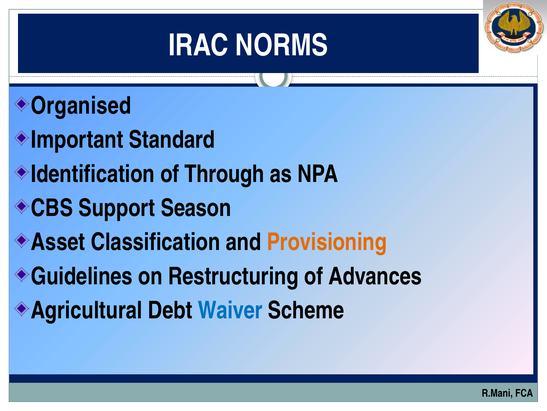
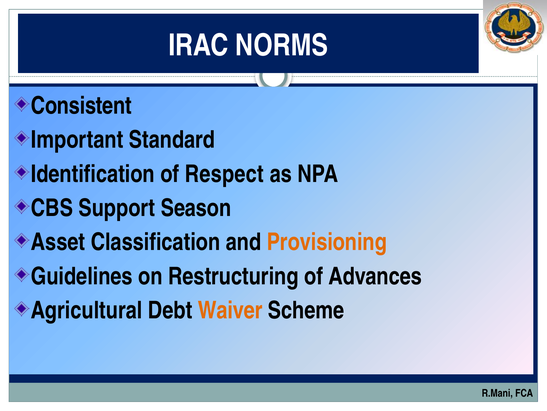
Organised: Organised -> Consistent (81, 106)
Through: Through -> Respect (224, 174)
Waiver colour: blue -> orange (230, 310)
